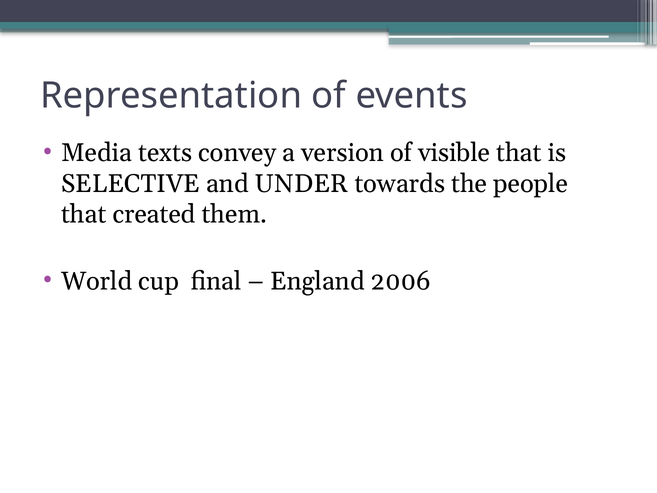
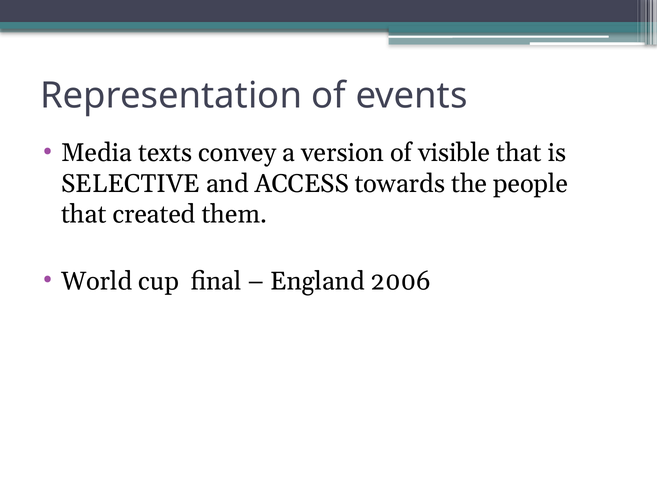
UNDER: UNDER -> ACCESS (302, 184)
